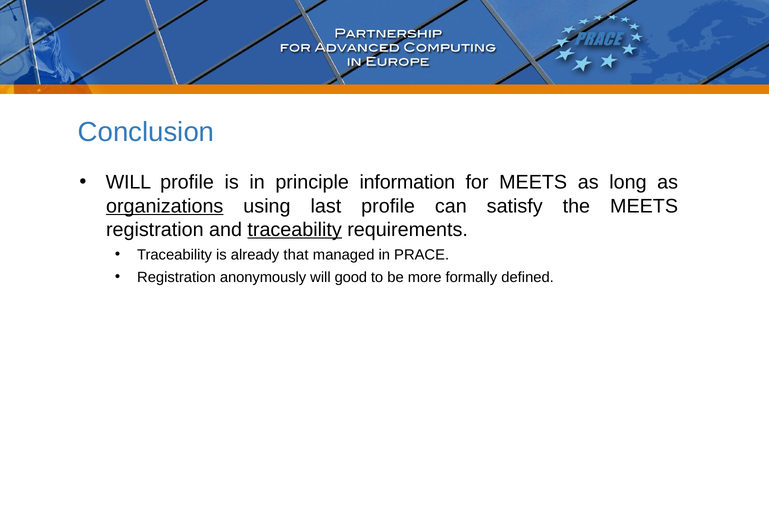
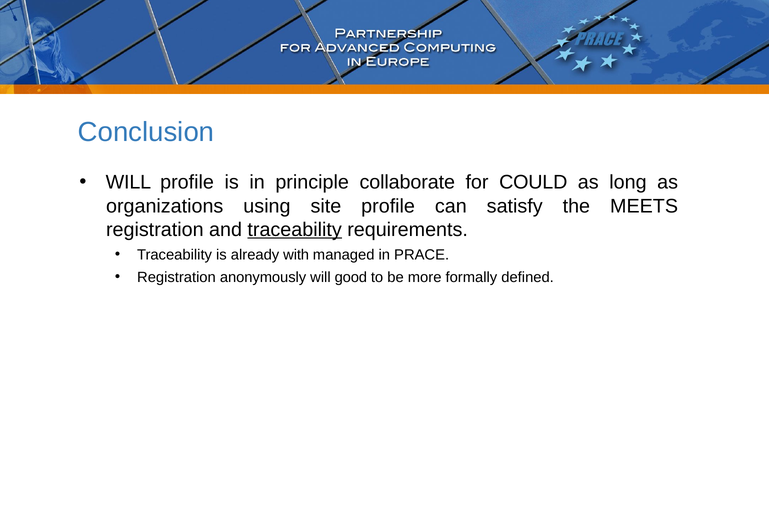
information: information -> collaborate (407, 182)
for MEETS: MEETS -> COULD (533, 182)
organizations underline: present -> none (165, 206)
last: last -> site (326, 206)
that: that -> with (296, 255)
